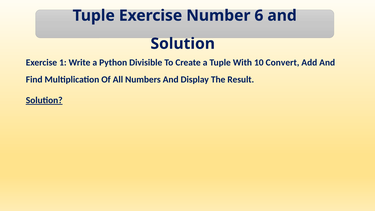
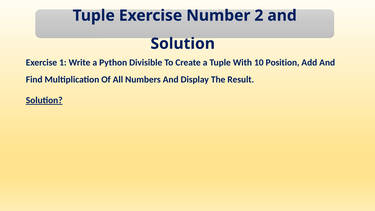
6: 6 -> 2 (259, 16)
Convert: Convert -> Position (283, 63)
